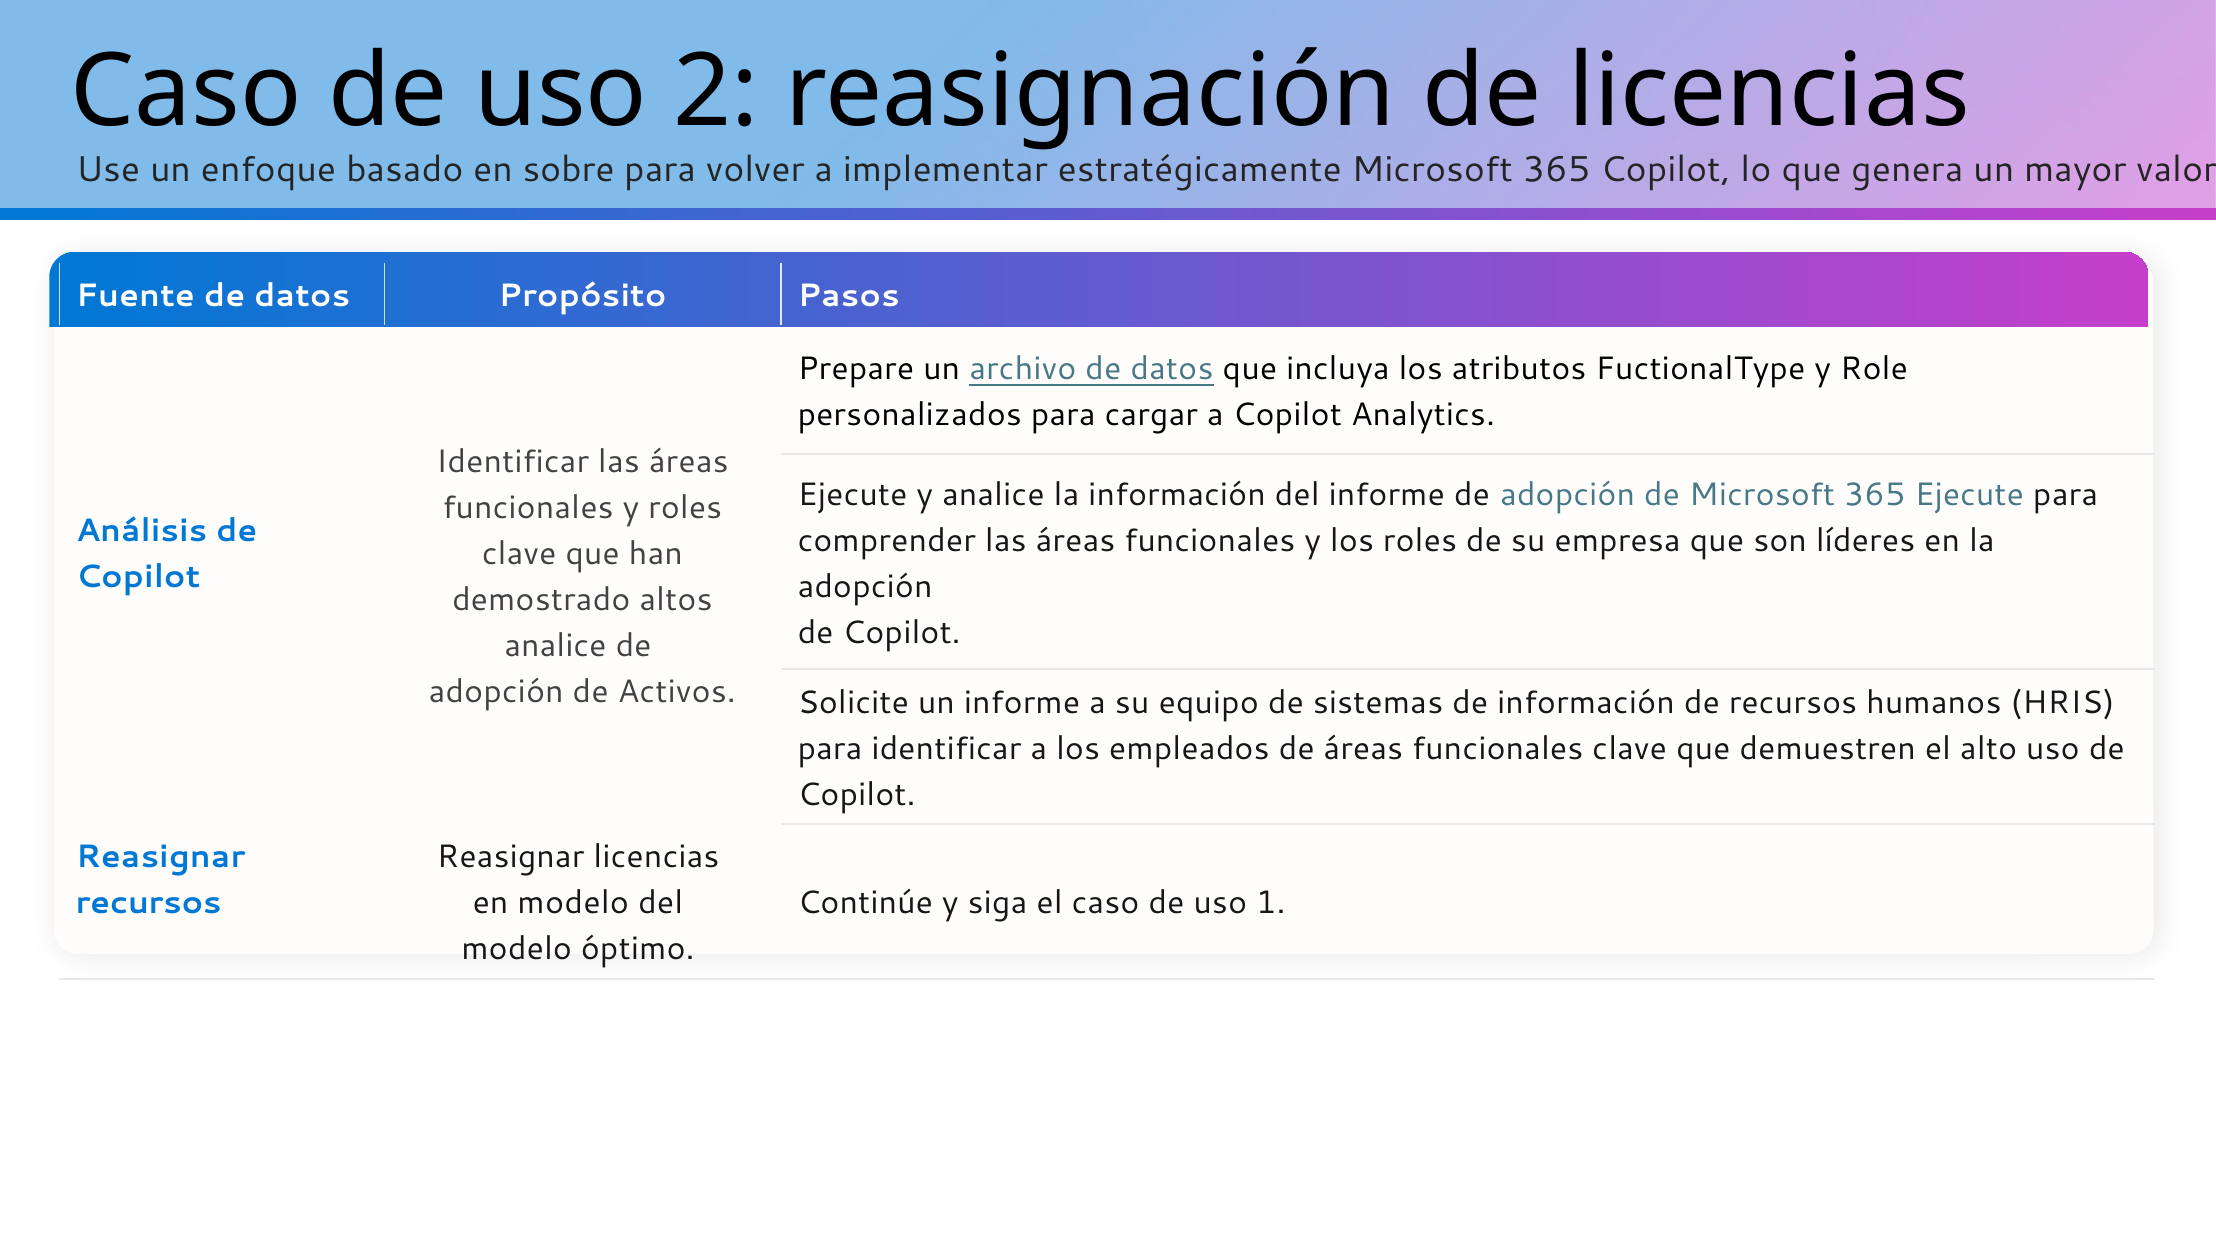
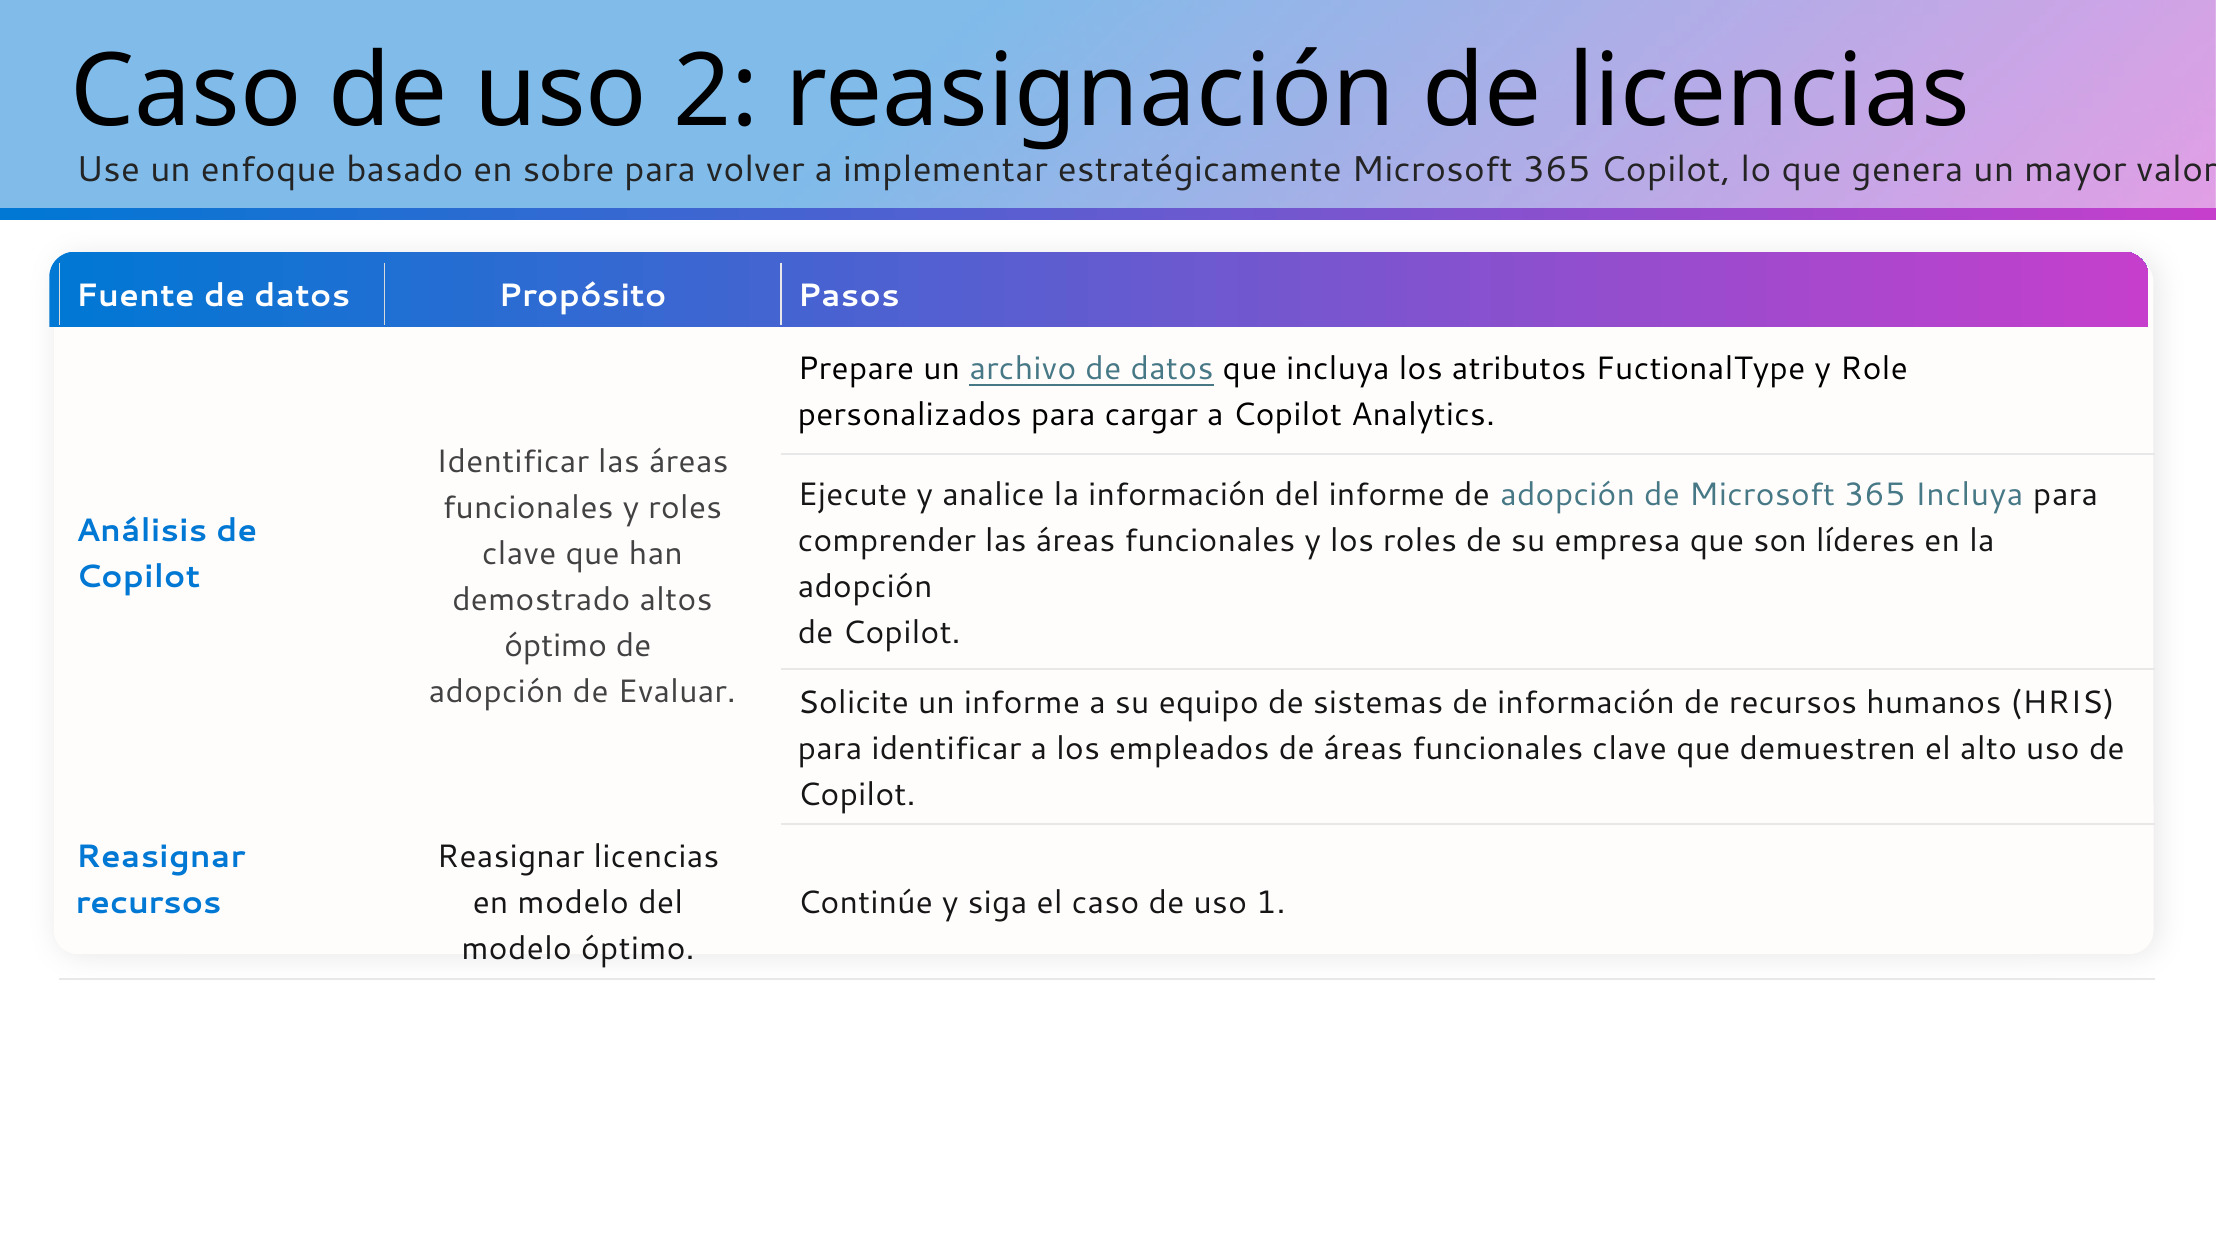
365 Ejecute: Ejecute -> Incluya (1969, 494)
analice: analice -> óptimo (556, 645)
Activos: Activos -> Evaluar (677, 691)
